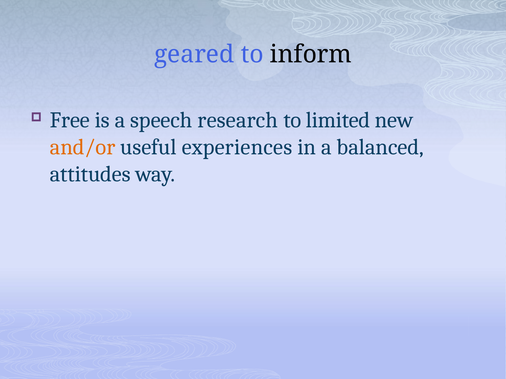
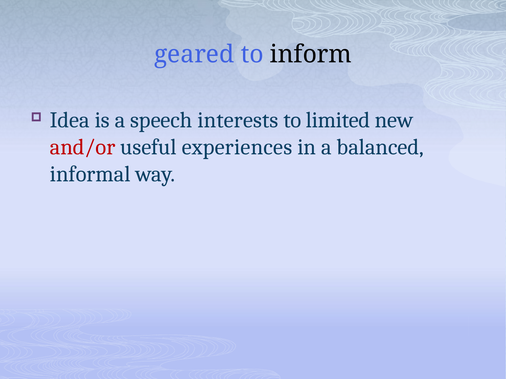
Free: Free -> Idea (70, 120)
research: research -> interests (238, 120)
and/or colour: orange -> red (83, 147)
attitudes: attitudes -> informal (90, 174)
